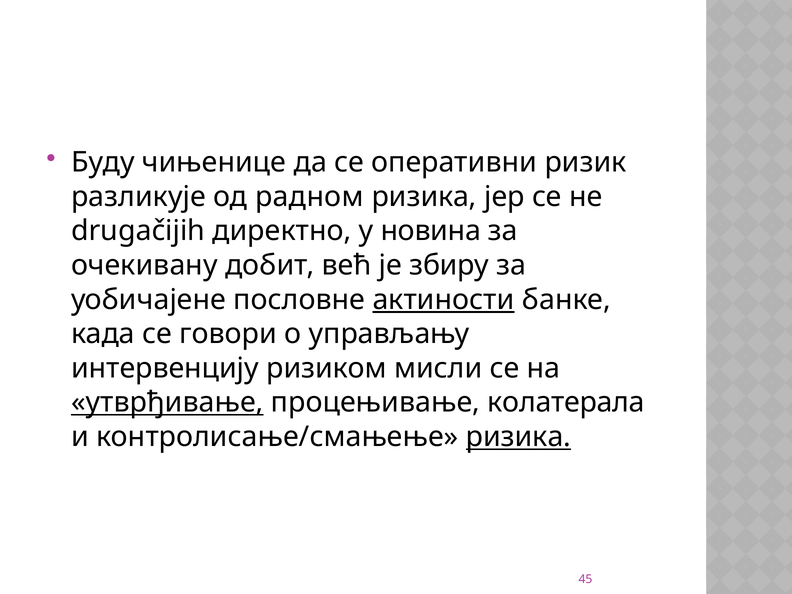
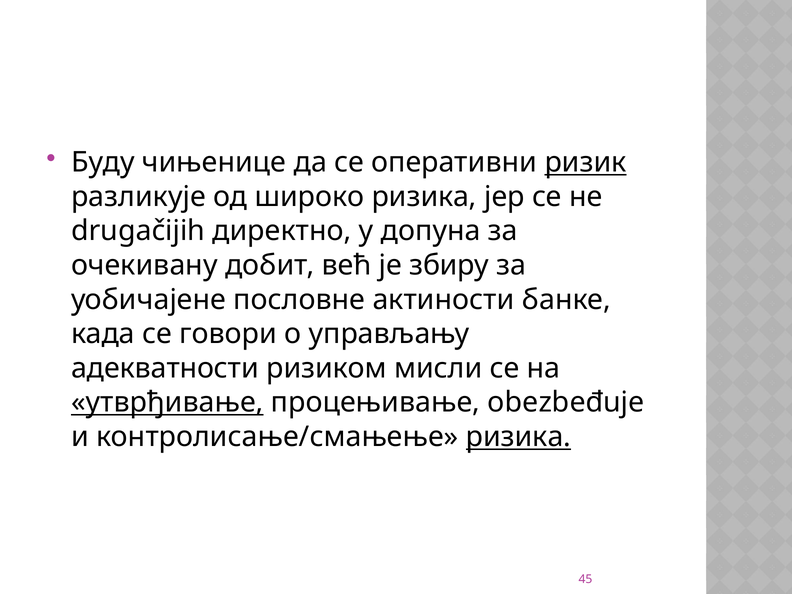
ризик underline: none -> present (586, 162)
радном: радном -> широко (310, 197)
новина: новина -> допуна (431, 231)
актиности underline: present -> none (443, 300)
интервенцију: интервенцију -> адекватности (165, 368)
колатерала: колатерала -> obezbeđuje (566, 403)
